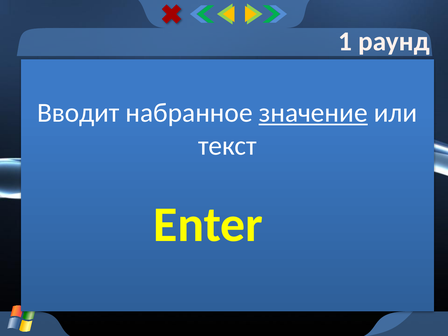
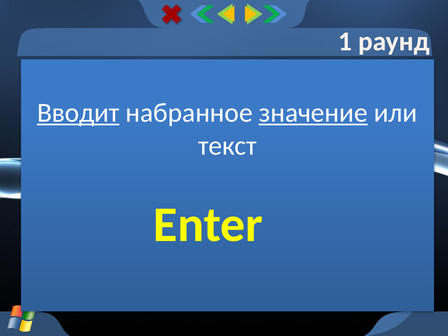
Вводит underline: none -> present (78, 113)
